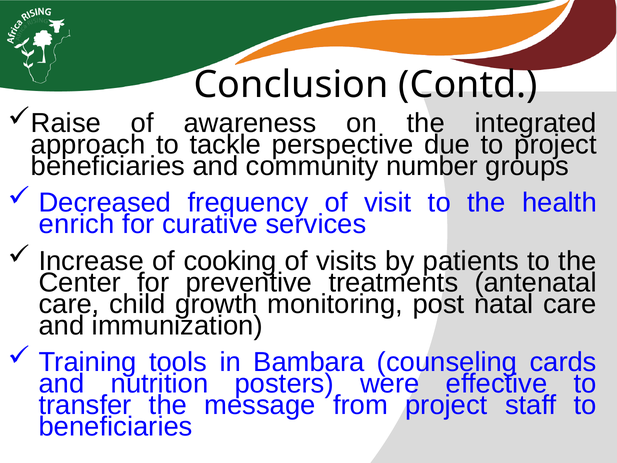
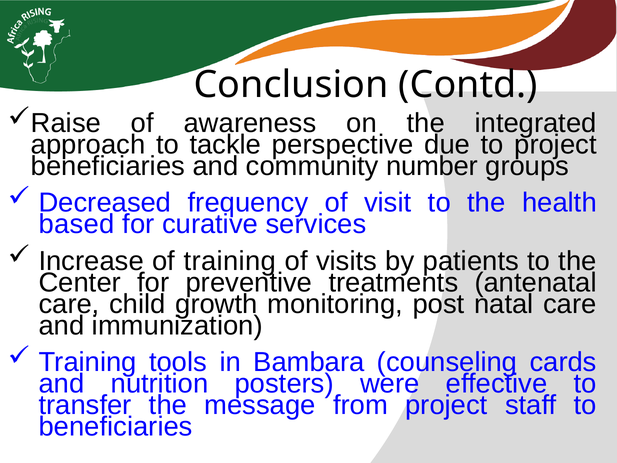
enrich: enrich -> based (77, 224)
of cooking: cooking -> training (230, 261)
